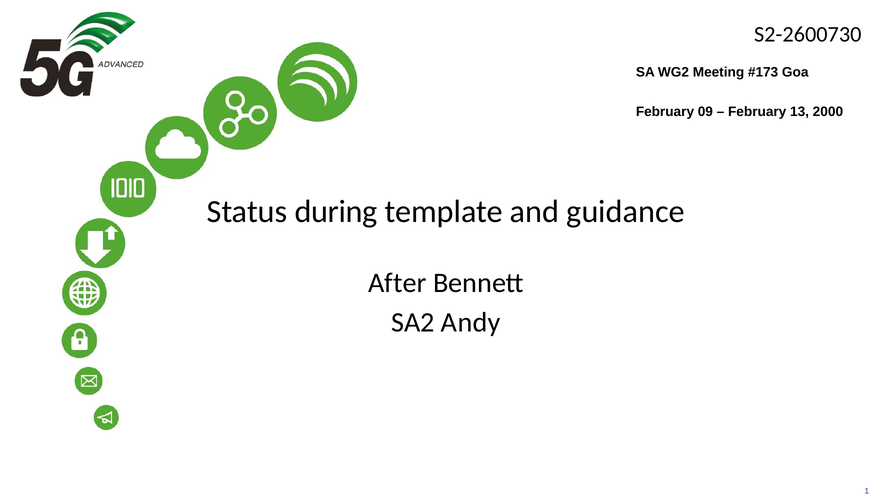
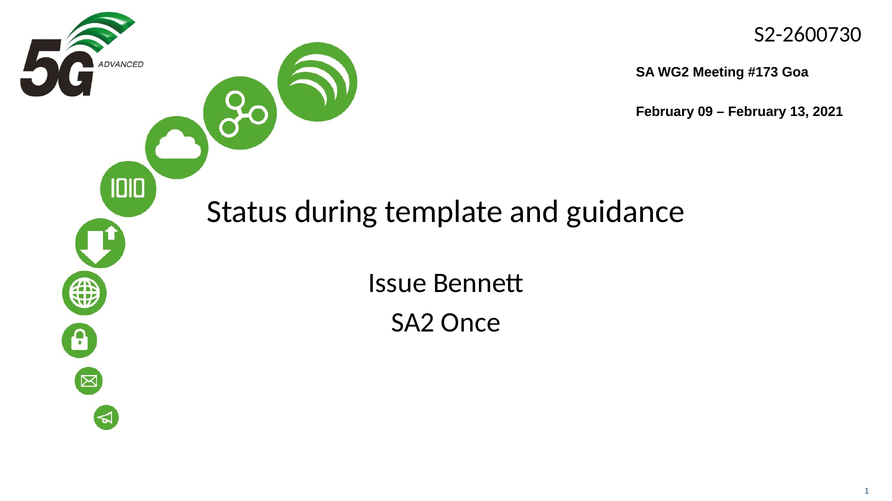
2000: 2000 -> 2021 (828, 112)
After: After -> Issue (397, 283)
Andy: Andy -> Once (471, 323)
